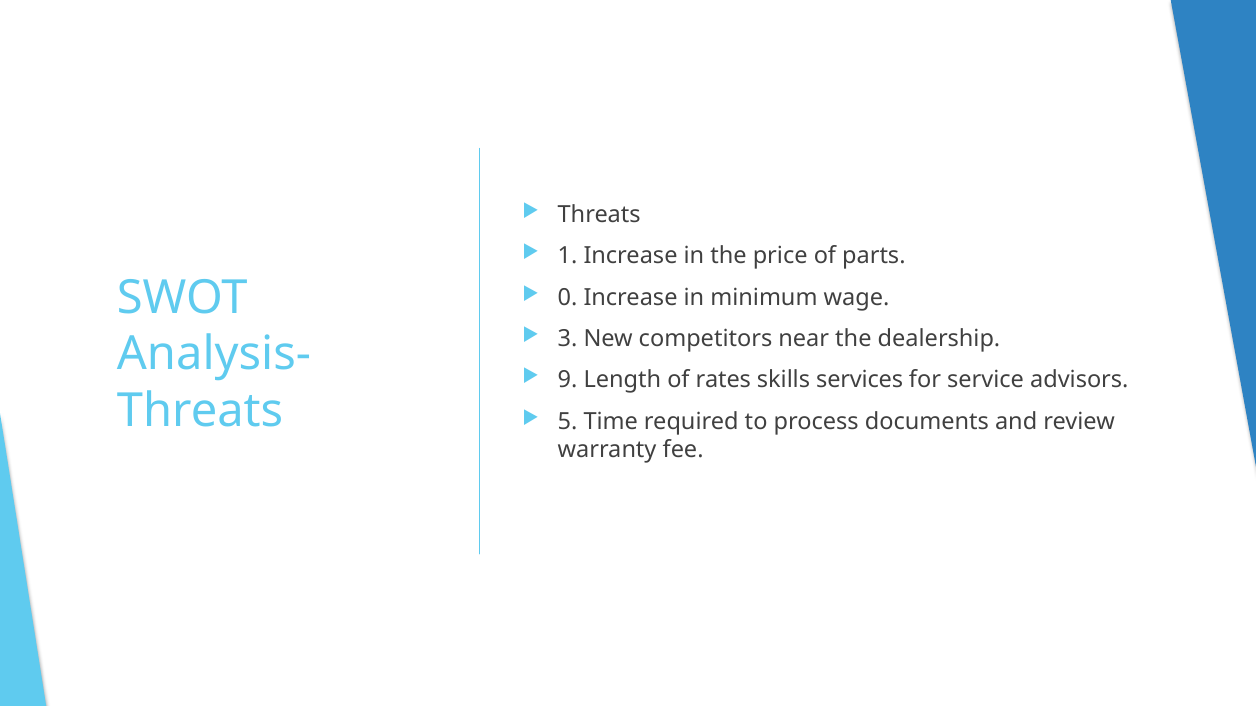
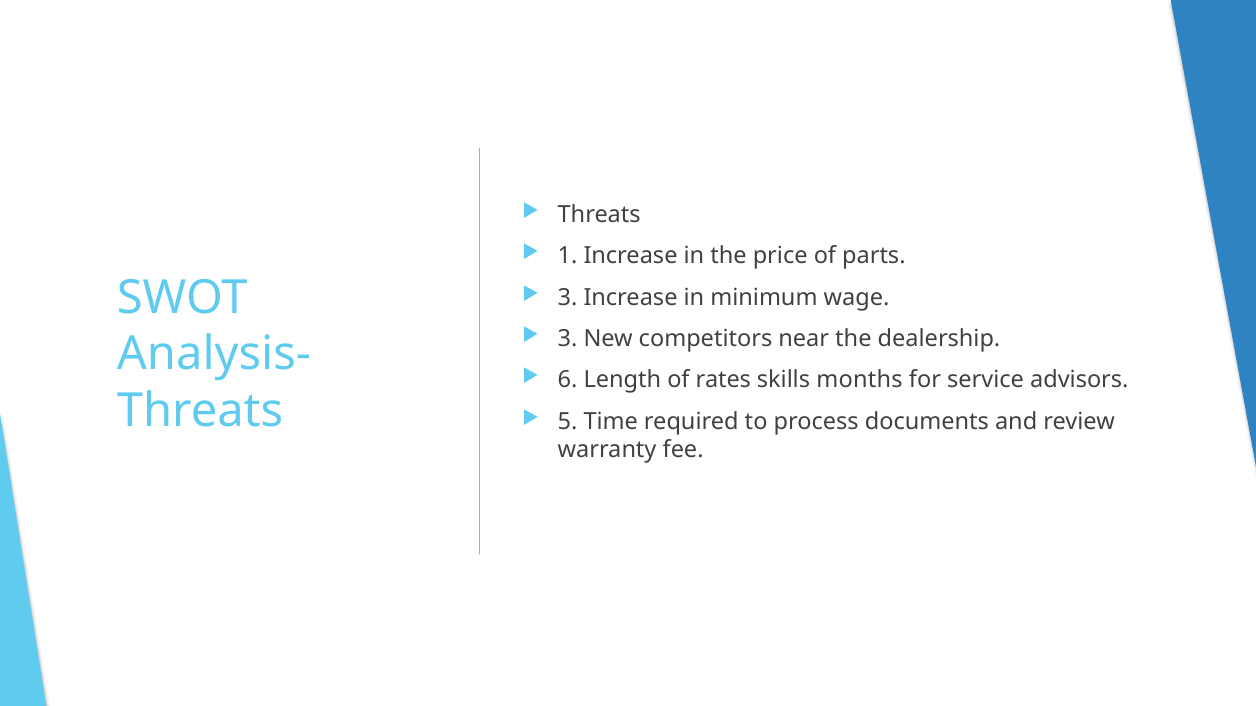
0: 0 -> 3 (568, 298)
9: 9 -> 6 (568, 380)
services: services -> months (859, 380)
